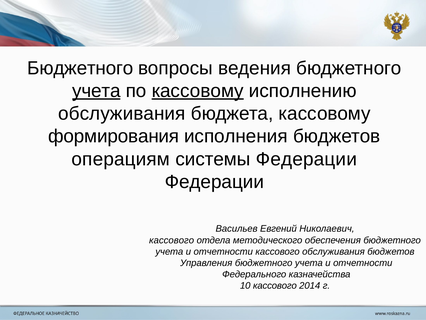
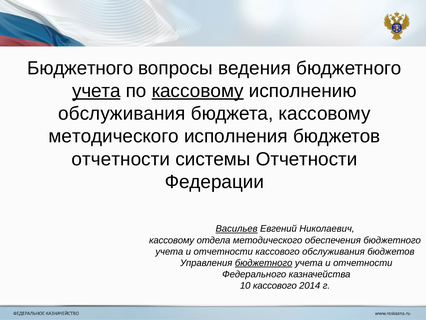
формирования: формирования -> методического (114, 136)
операциям: операциям -> отчетности (121, 159)
системы Федерации: Федерации -> Отчетности (307, 159)
Васильев underline: none -> present (237, 229)
кассового: кассового -> кассовому (172, 240)
бюджетного underline: none -> present (264, 263)
